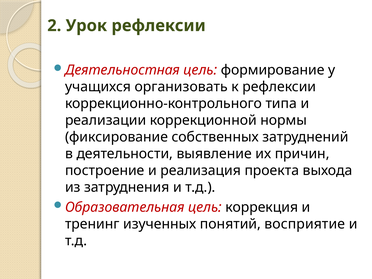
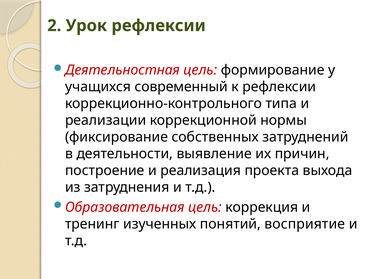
организовать: организовать -> современный (181, 87)
